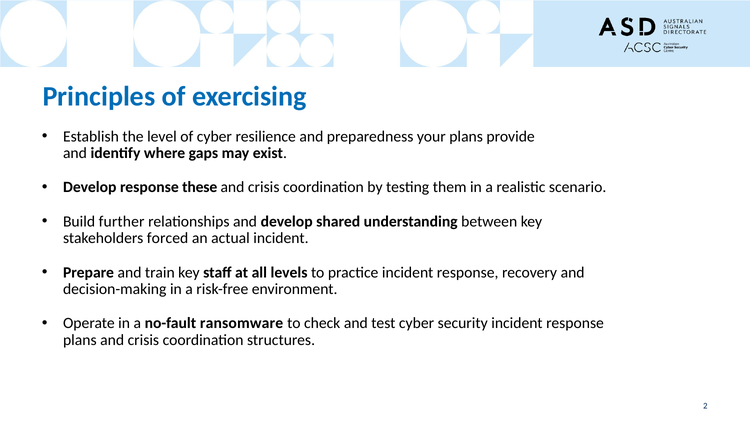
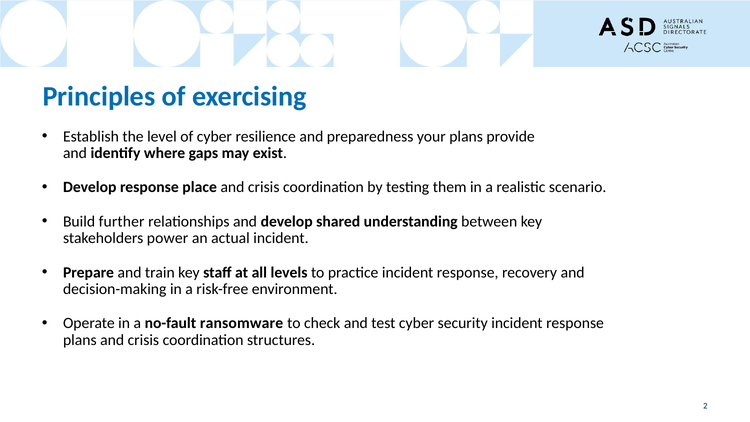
these: these -> place (200, 187)
forced: forced -> power (168, 238)
